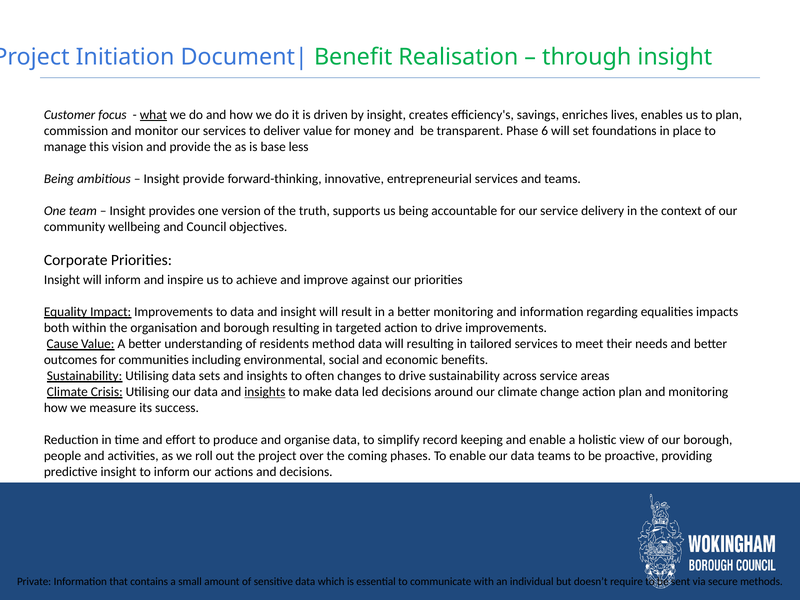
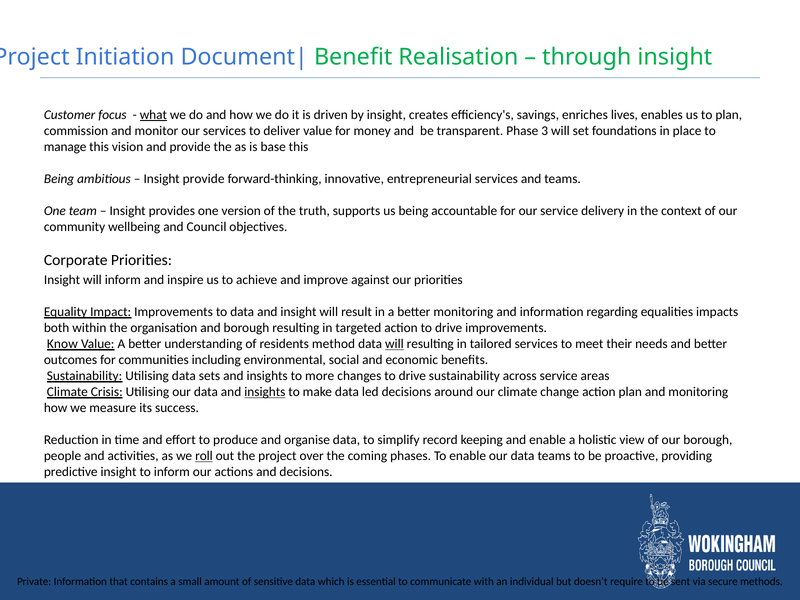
6: 6 -> 3 (545, 131)
base less: less -> this (299, 147)
Cause: Cause -> Know (62, 344)
will underline: none -> present (394, 344)
often: often -> more (320, 376)
roll underline: none -> present (204, 456)
